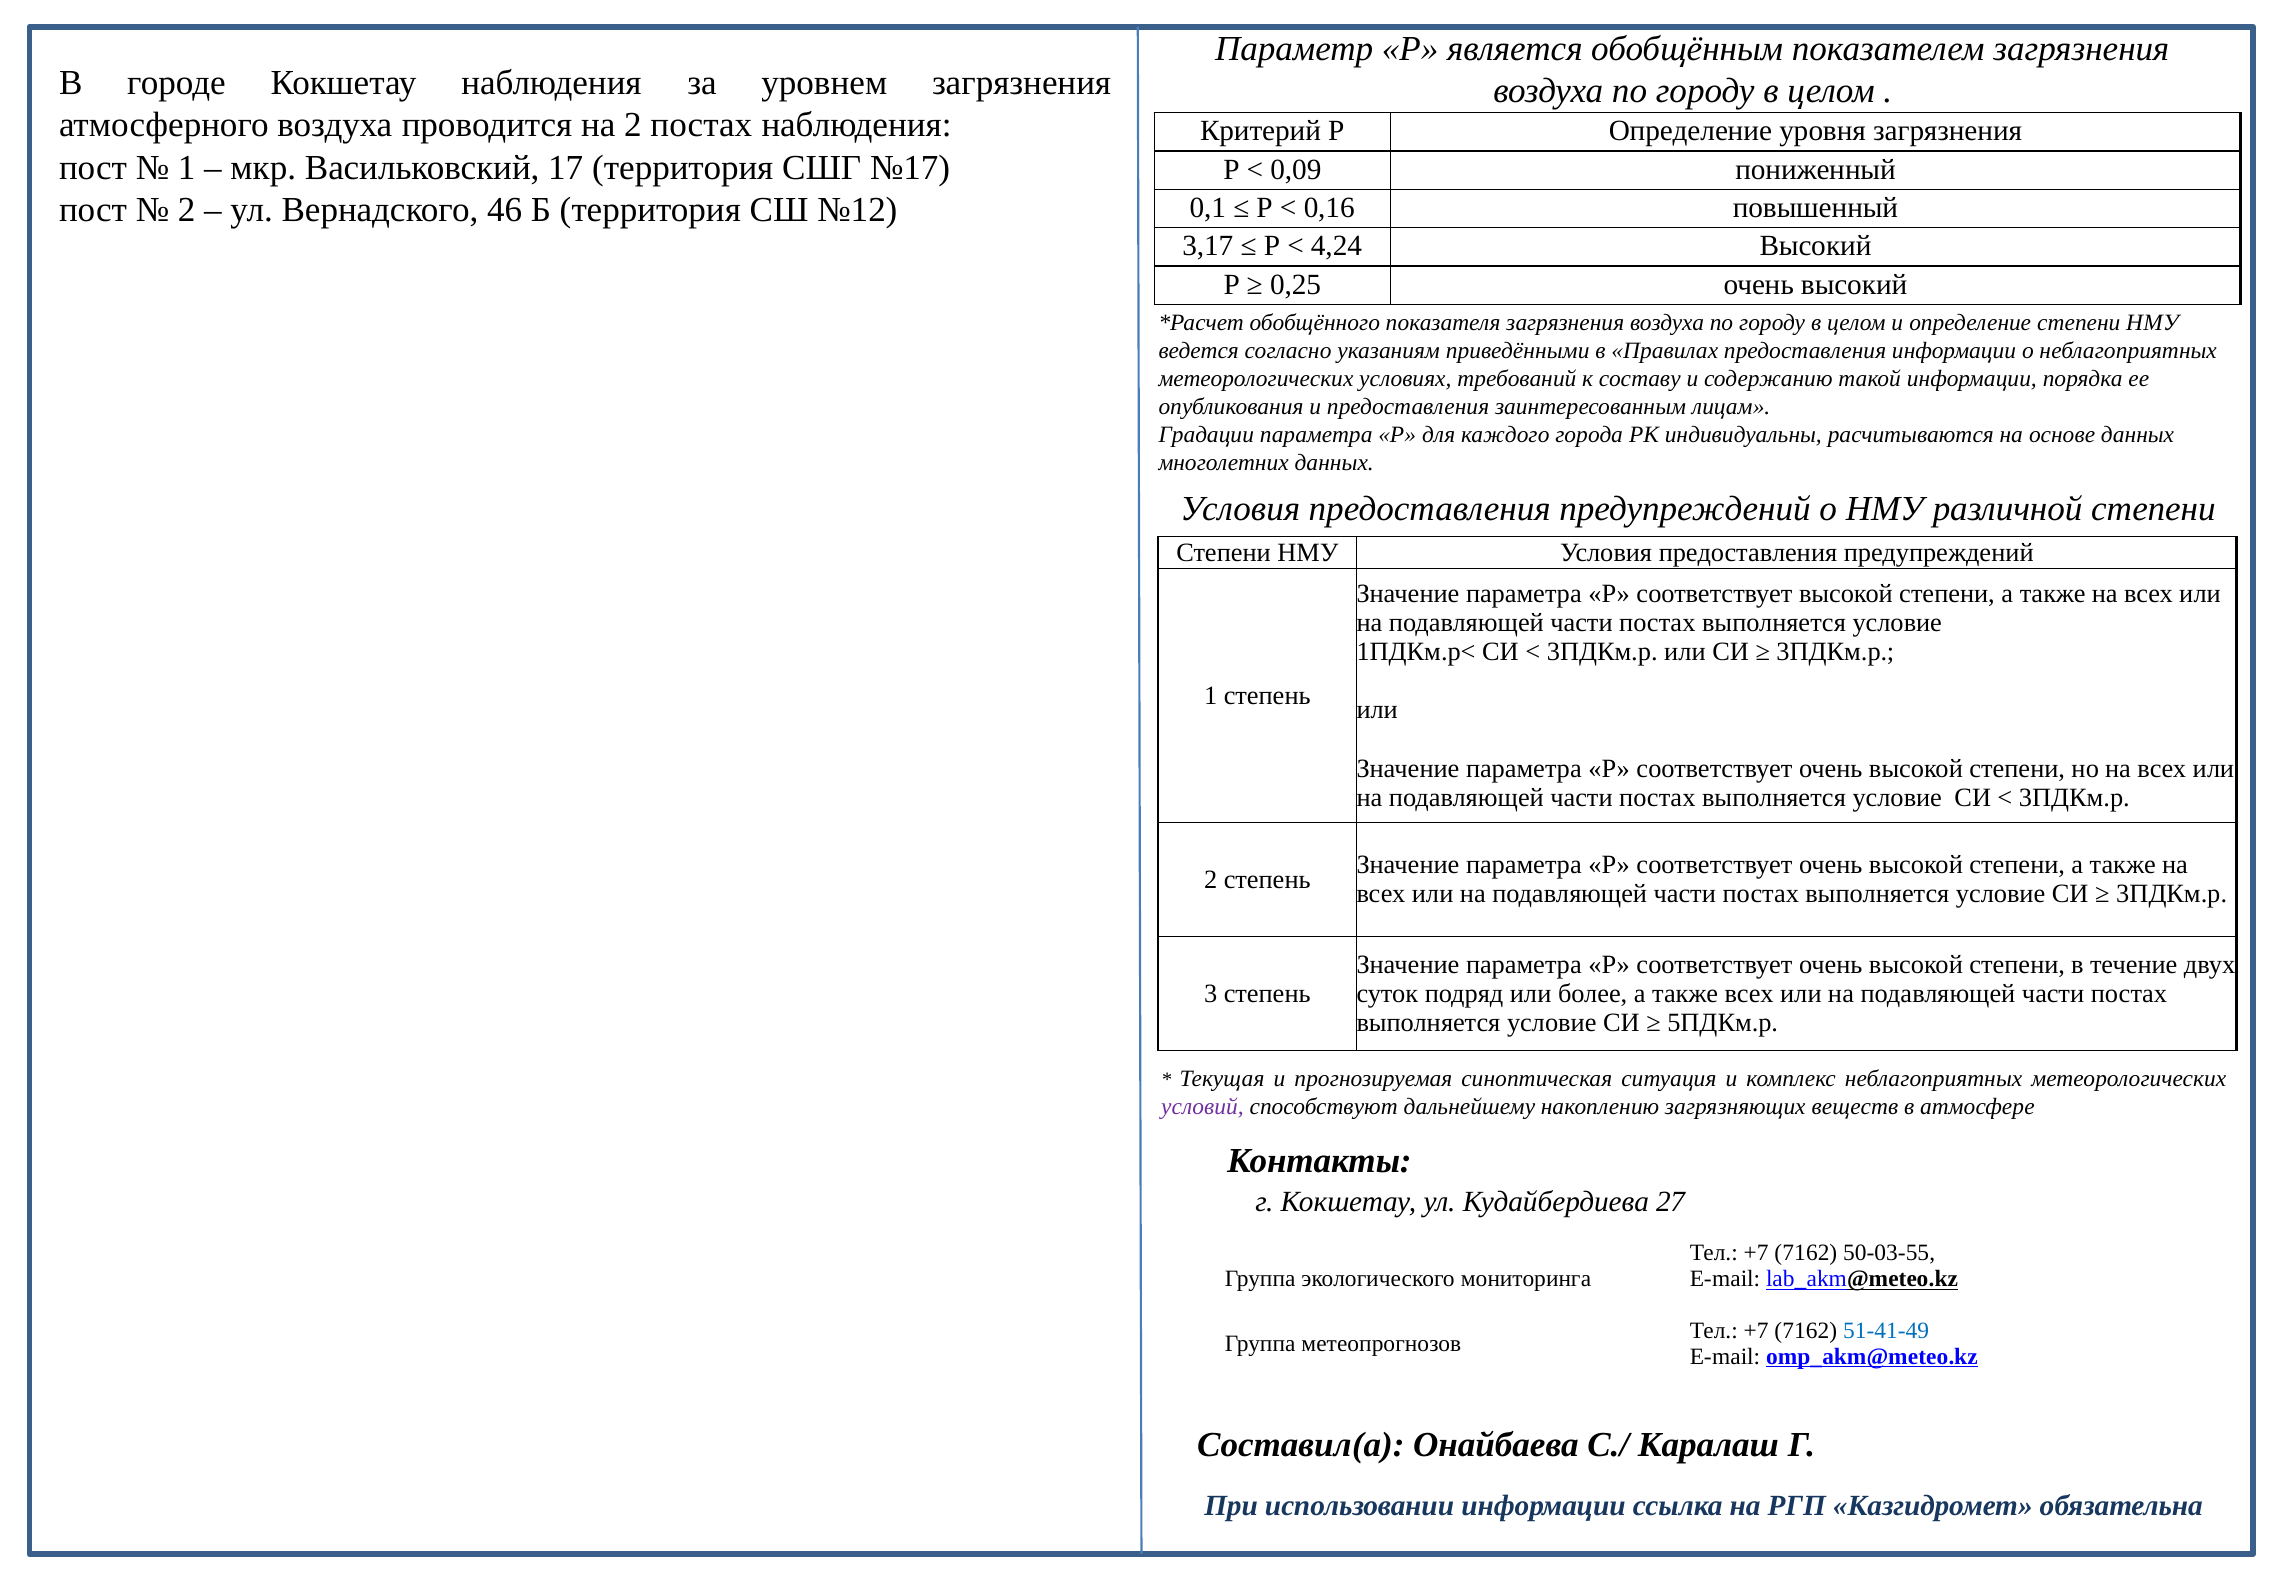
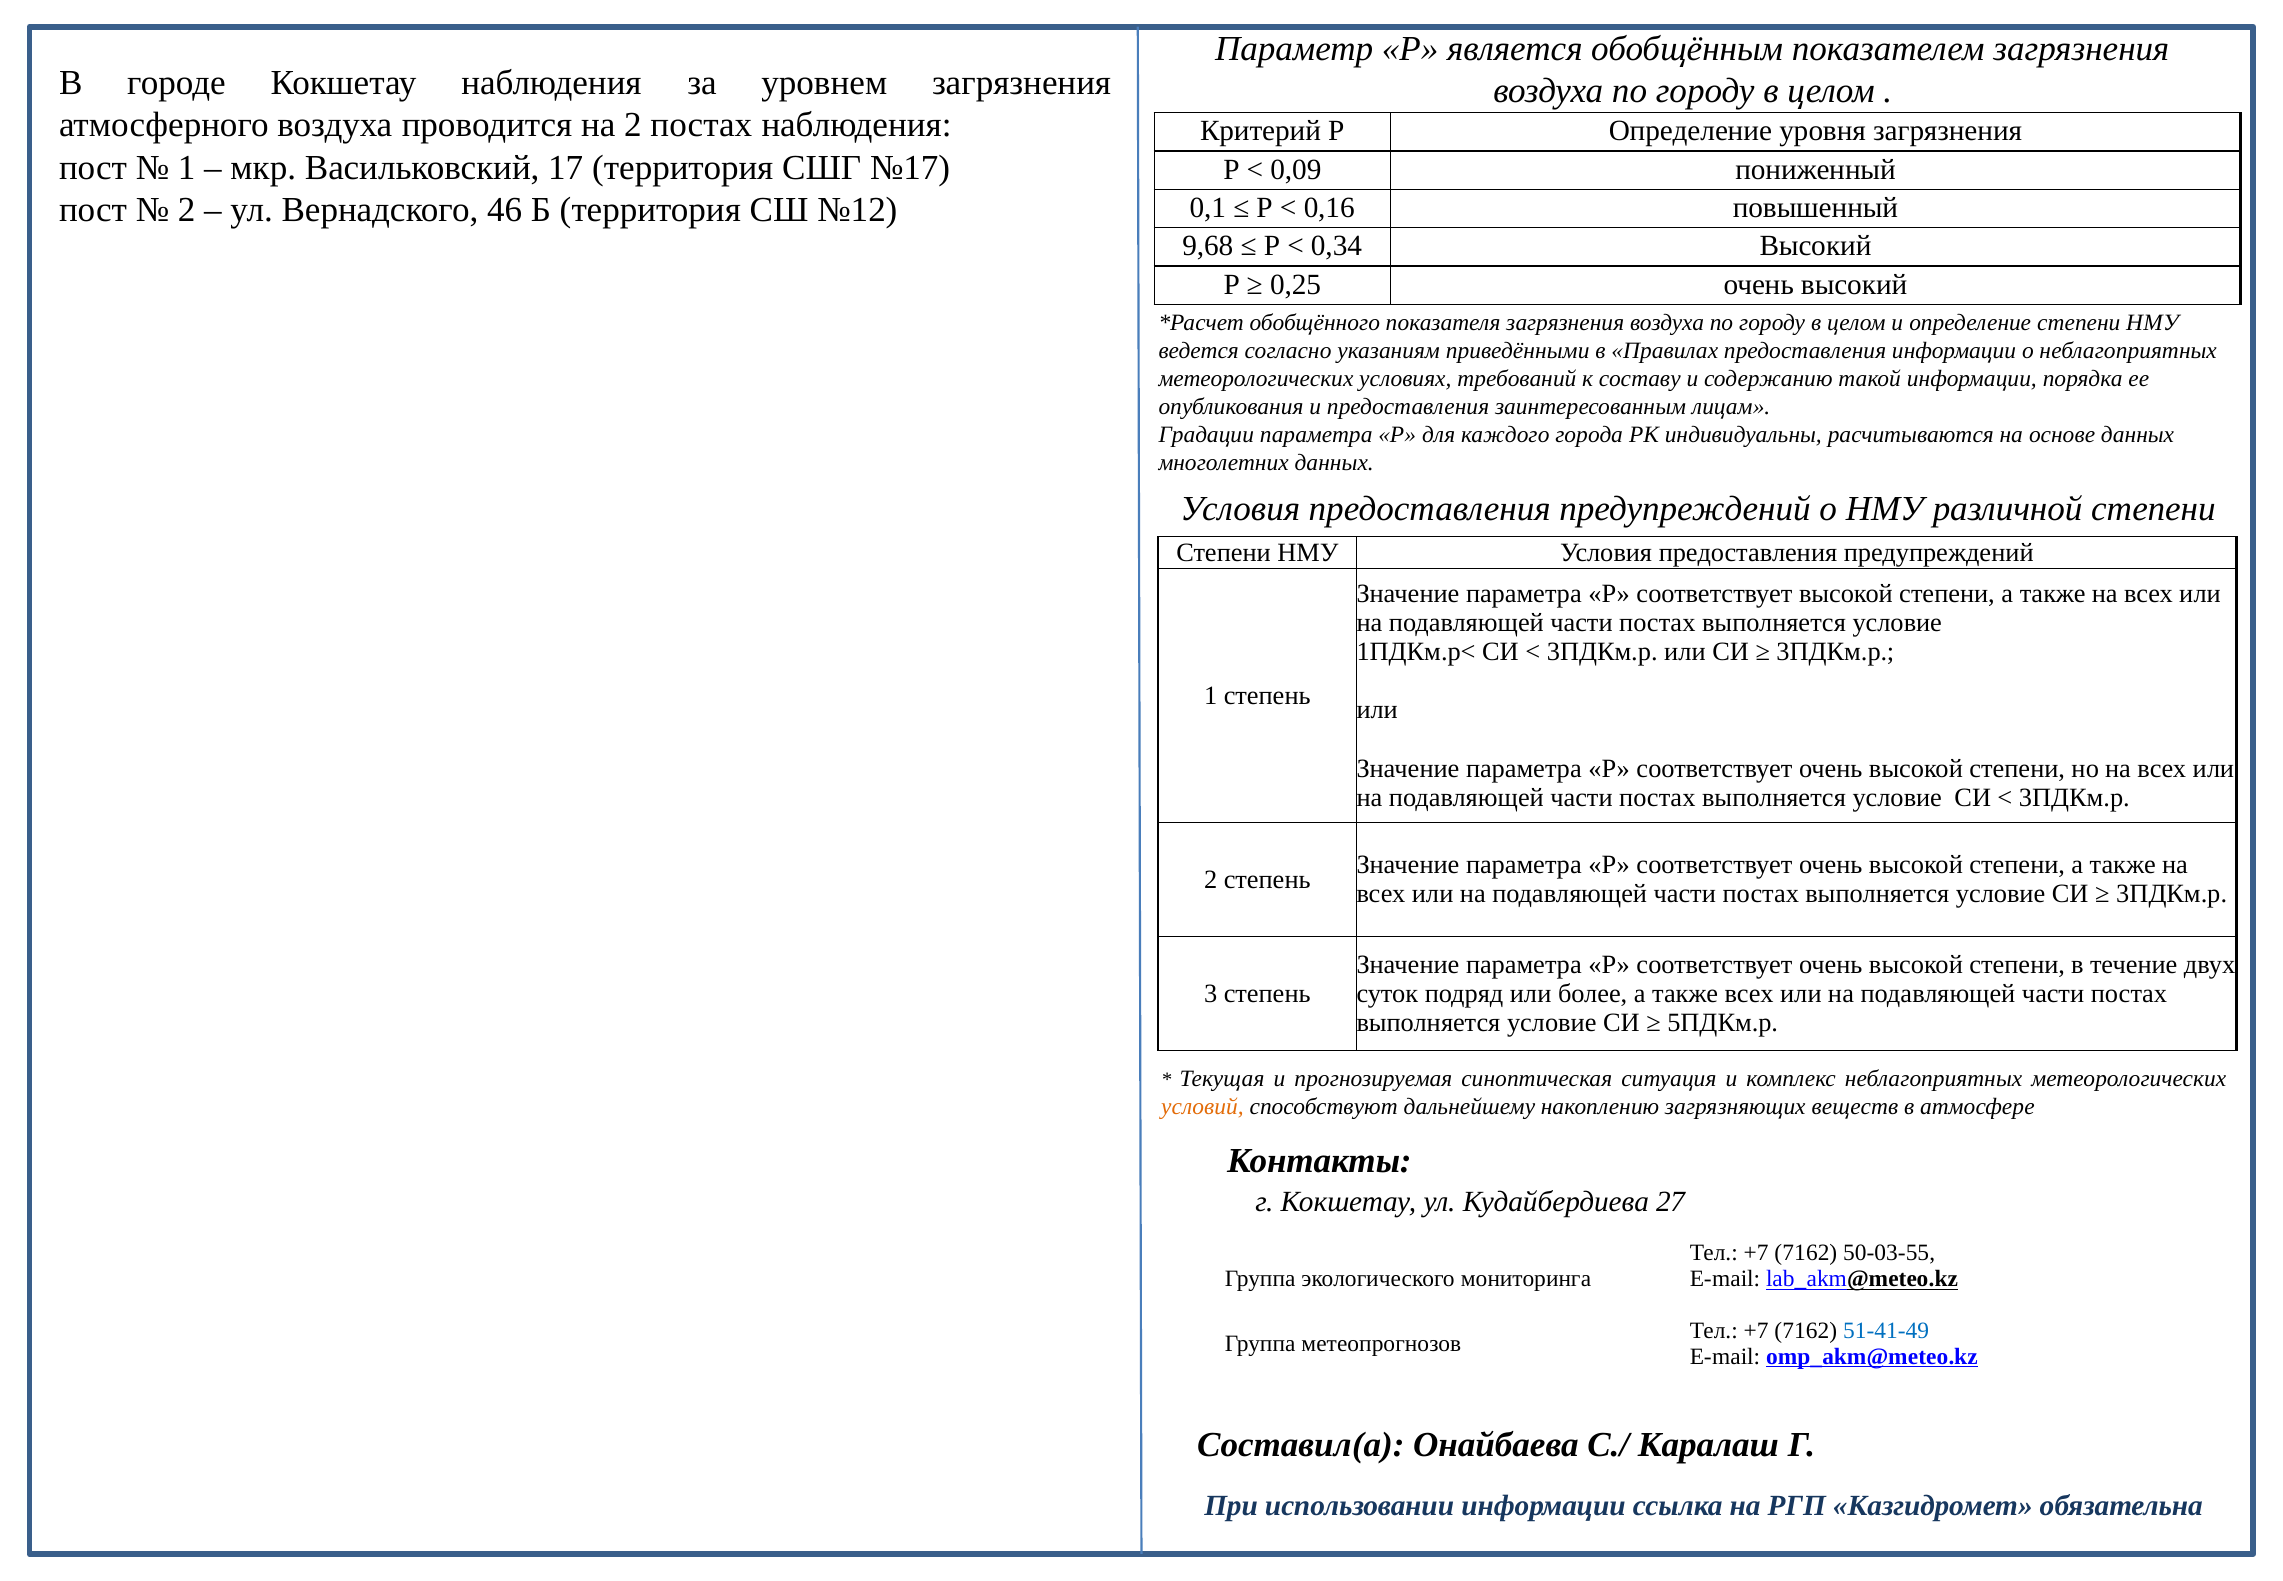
3,17: 3,17 -> 9,68 (1208, 246)
4,24: 4,24 -> 0,34 (1336, 246)
условий colour: purple -> orange (1202, 1106)
